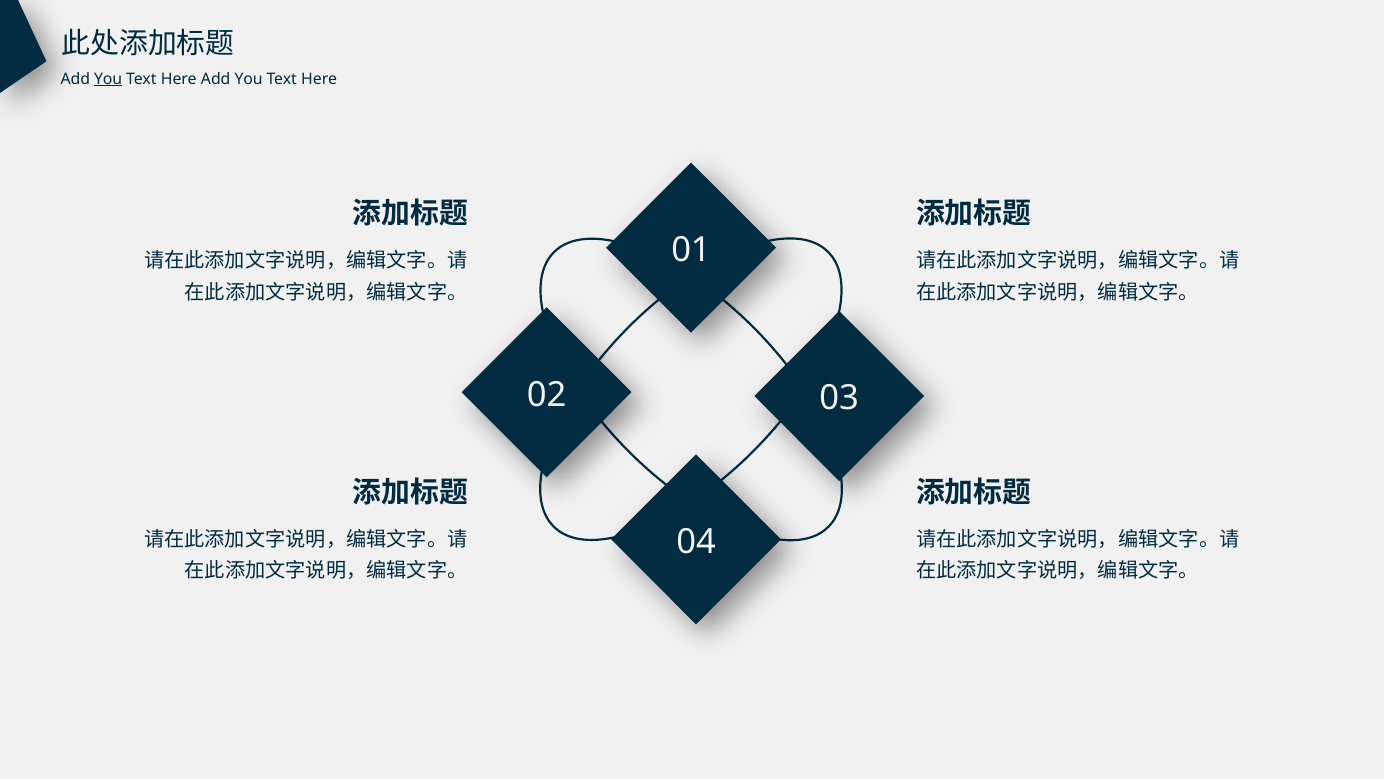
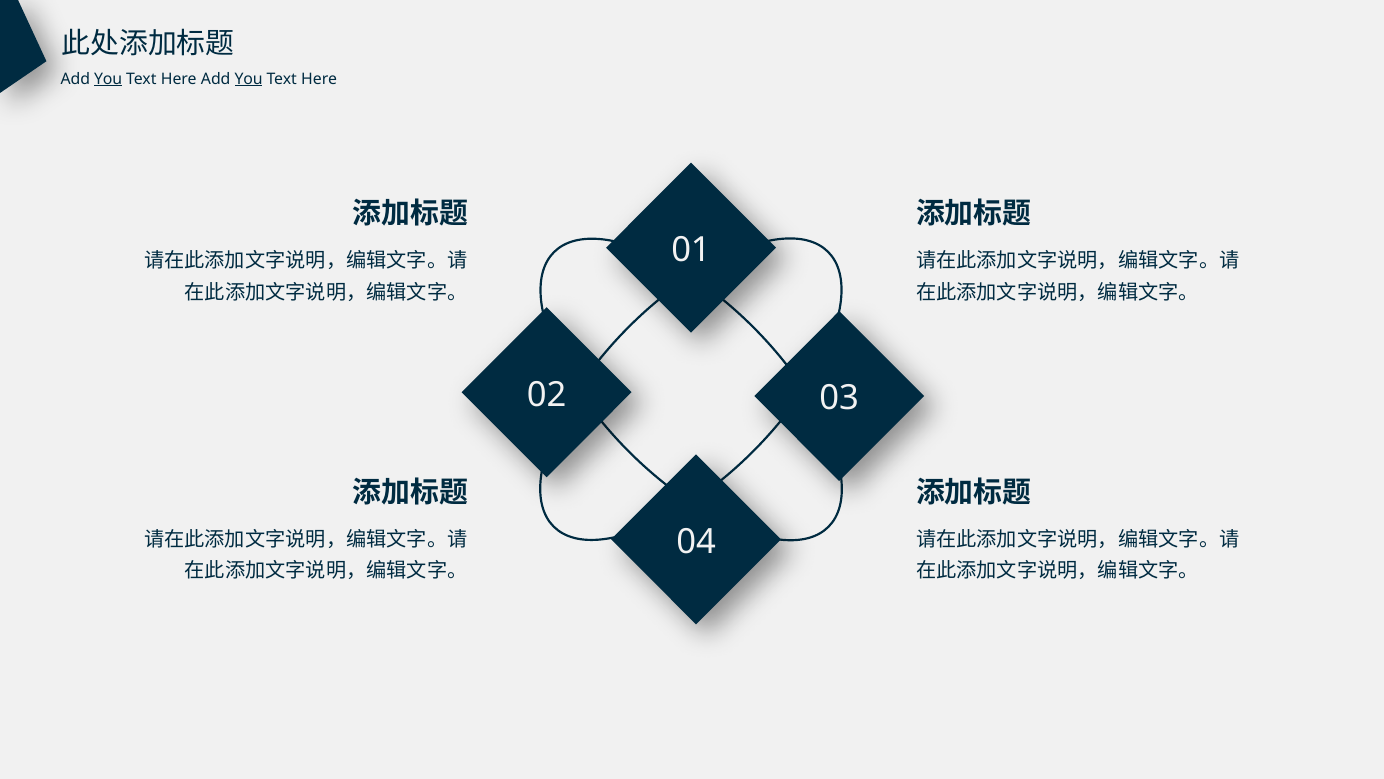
You underline: none -> present (249, 79)
